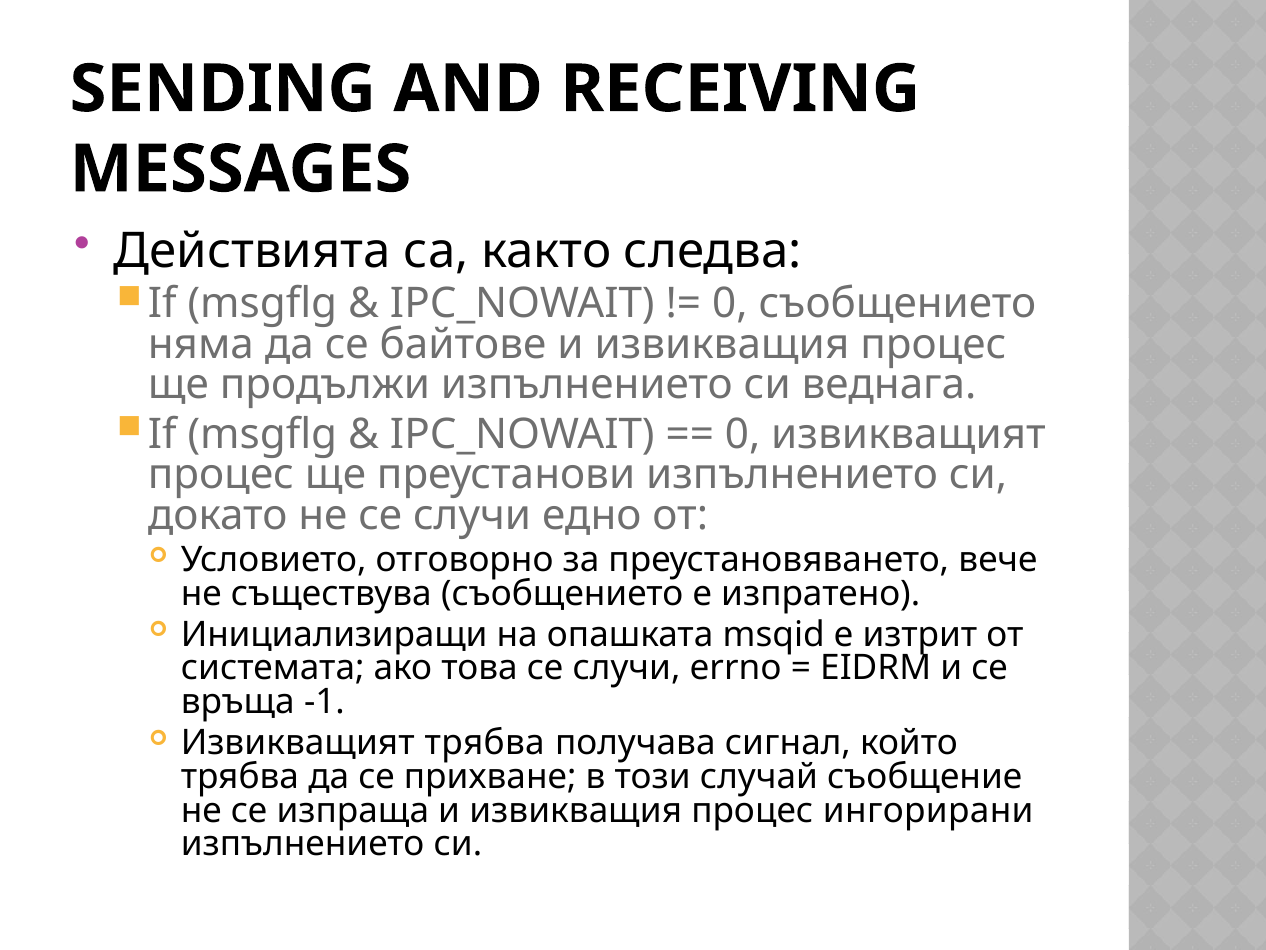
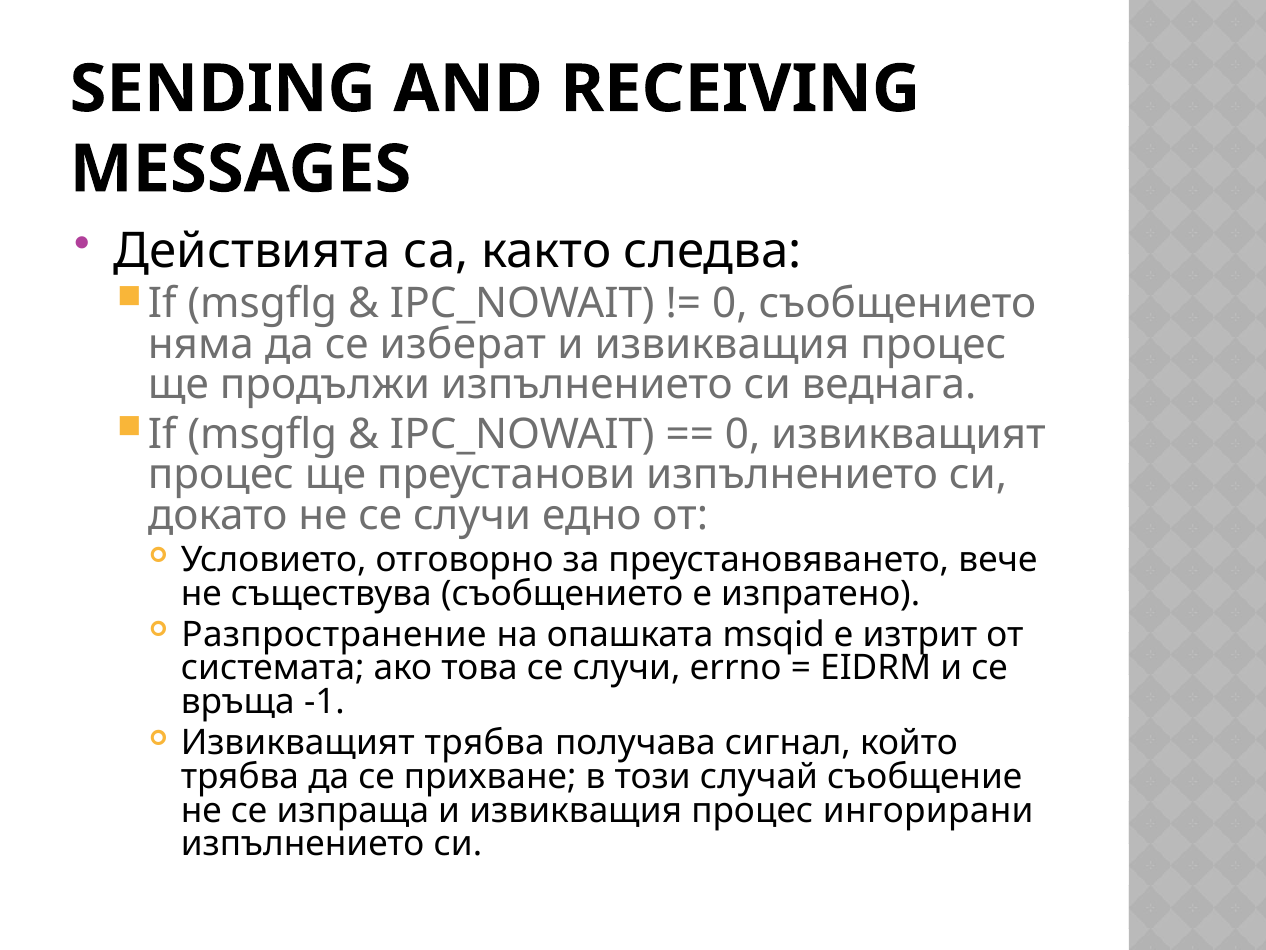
байтове: байтове -> изберат (463, 344)
Инициализиращи: Инициализиращи -> Разпространение (334, 634)
